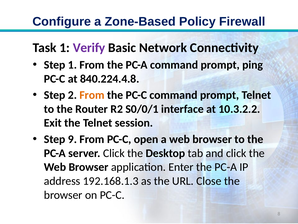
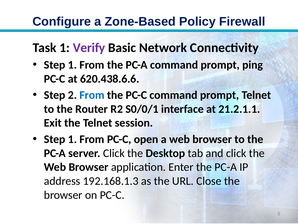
840.224.4.8: 840.224.4.8 -> 620.438.6.6 (110, 79)
From colour: orange -> blue (92, 95)
10.3.2.2: 10.3.2.2 -> 21.2.1.1 (239, 109)
9: 9 -> 1 (72, 139)
